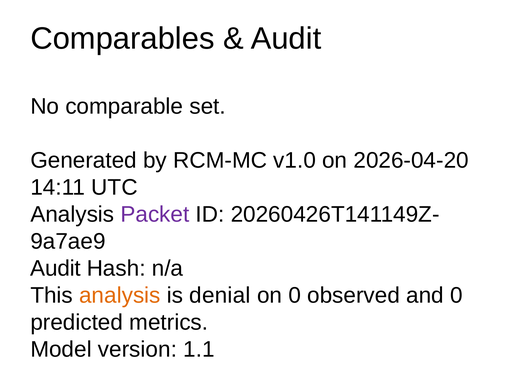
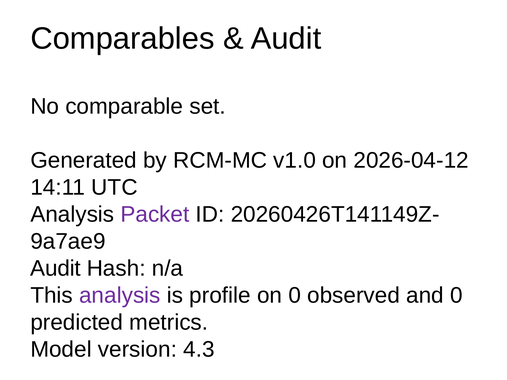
2026-04-20: 2026-04-20 -> 2026-04-12 (411, 160)
analysis colour: orange -> purple (120, 296)
denial: denial -> profile (220, 296)
1.1: 1.1 -> 4.3 (199, 350)
